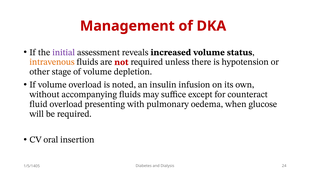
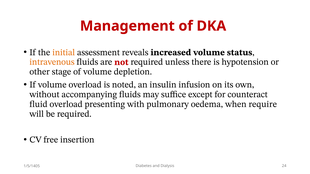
initial colour: purple -> orange (64, 52)
glucose: glucose -> require (263, 104)
oral: oral -> free (51, 140)
